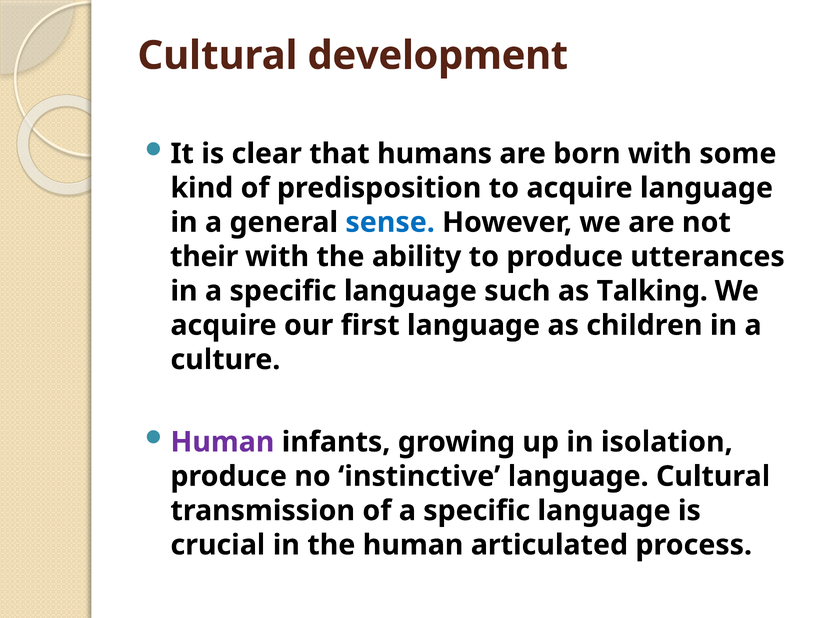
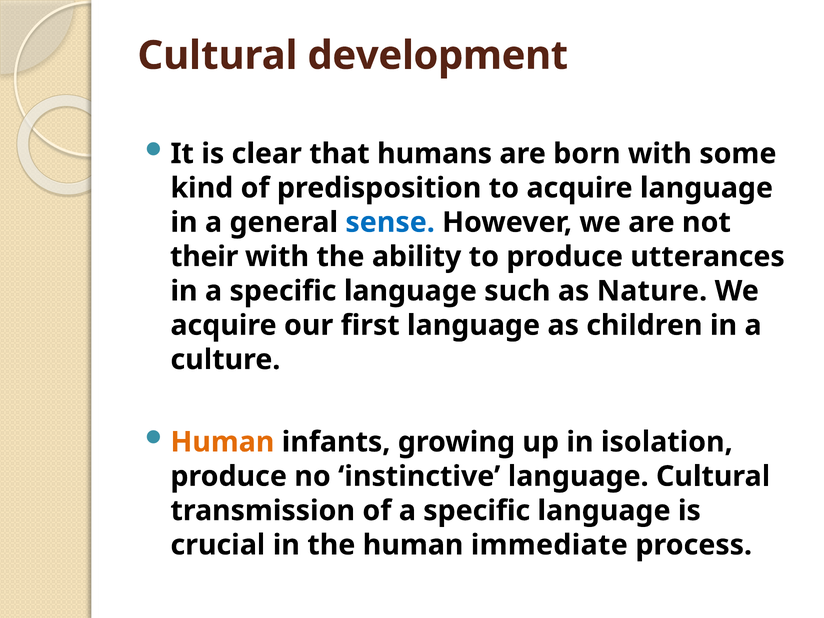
Talking: Talking -> Nature (652, 291)
Human colour: purple -> orange (222, 442)
articulated: articulated -> immediate (549, 545)
